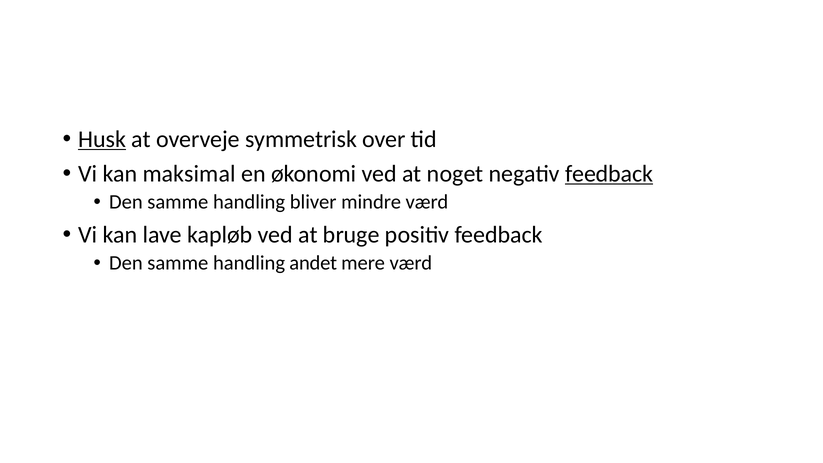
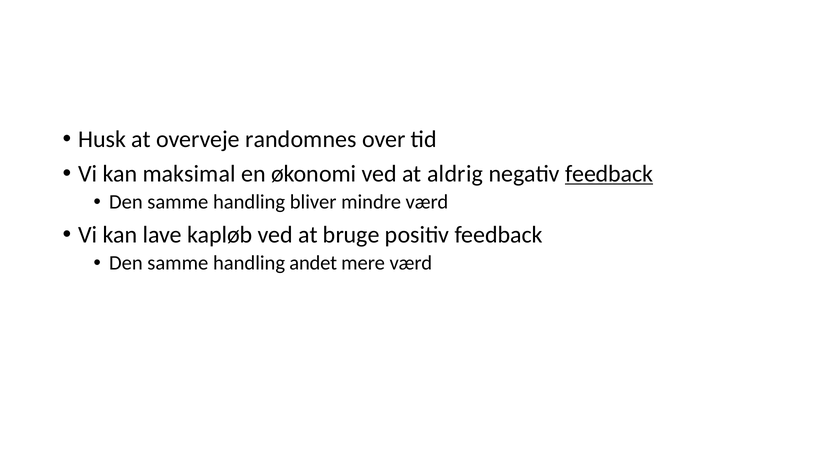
Husk underline: present -> none (102, 139)
symmetrisk: symmetrisk -> randomnes (301, 139)
noget: noget -> aldrig (455, 174)
